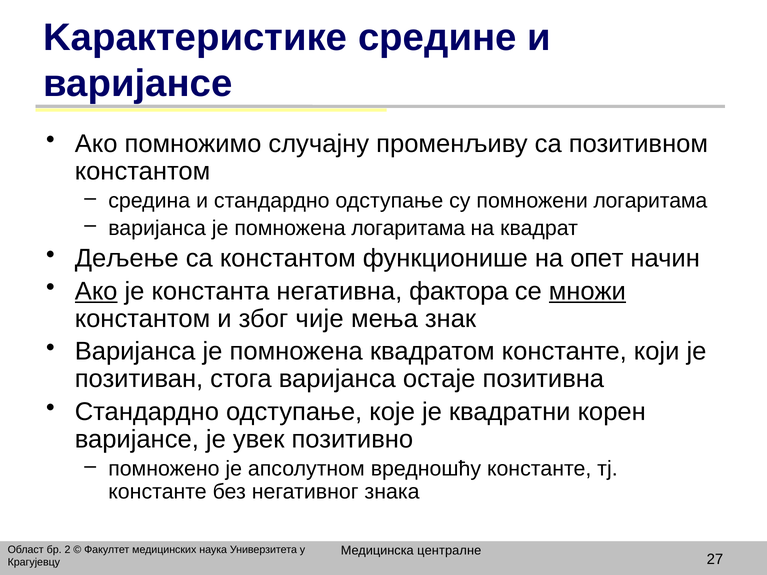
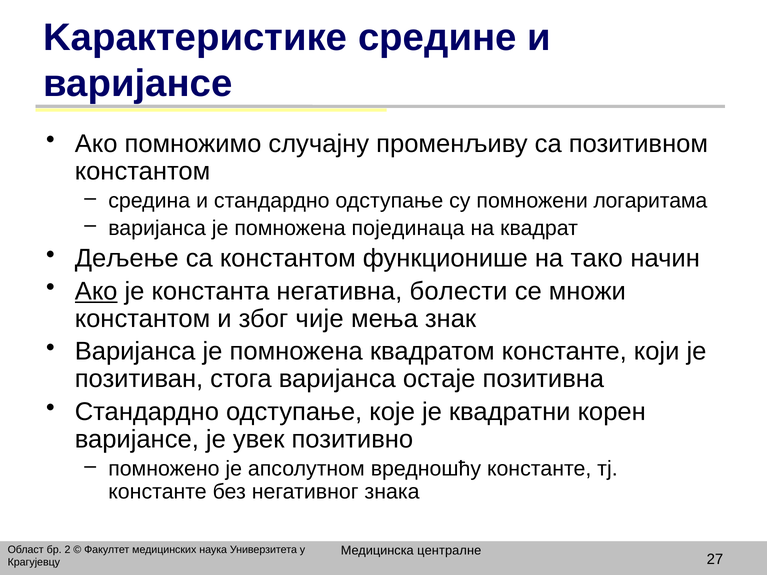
помножена логаритама: логаритама -> појединаца (408, 228)
опет: опет -> тако (597, 259)
фактора: фактора -> болести (459, 291)
множи underline: present -> none (587, 291)
